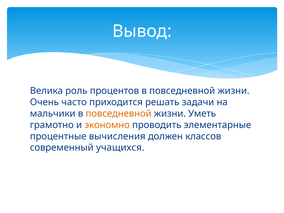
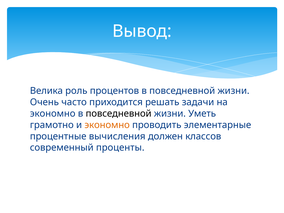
мальчики: мальчики -> экономно (53, 114)
повседневной colour: orange -> black (119, 114)
учащихся: учащихся -> проценты (120, 148)
